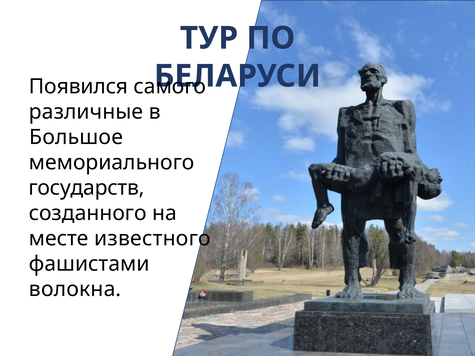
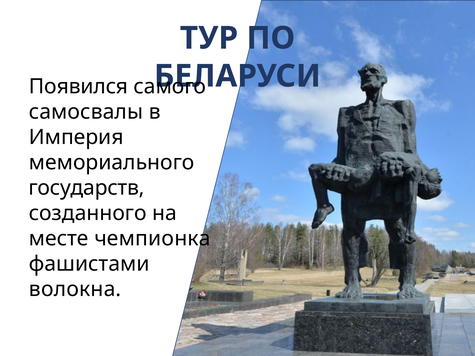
различные: различные -> самосвалы (86, 112)
Большое: Большое -> Империя (76, 137)
известного: известного -> чемпионка (153, 239)
